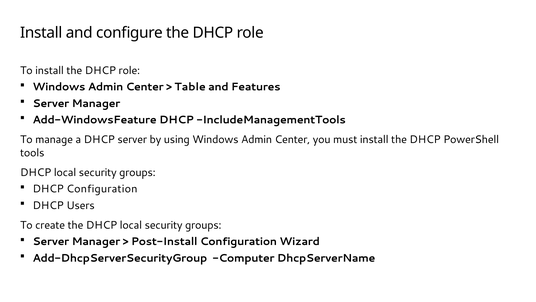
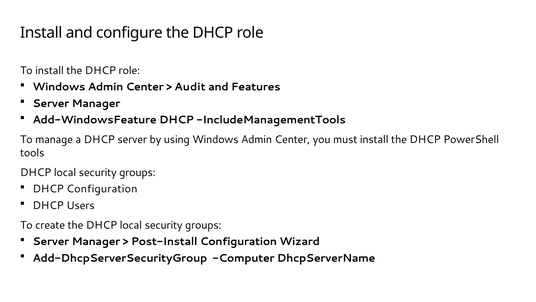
Table: Table -> Audit (190, 87)
